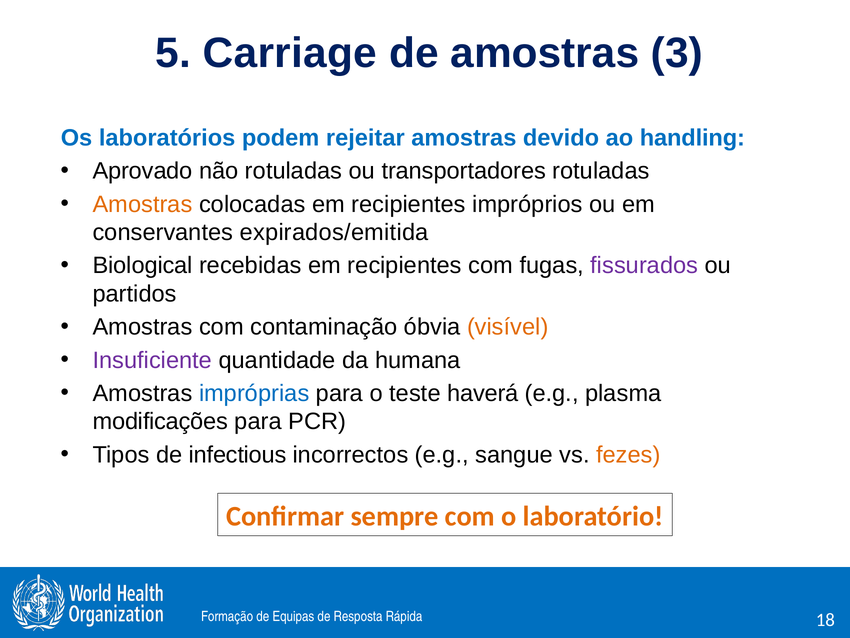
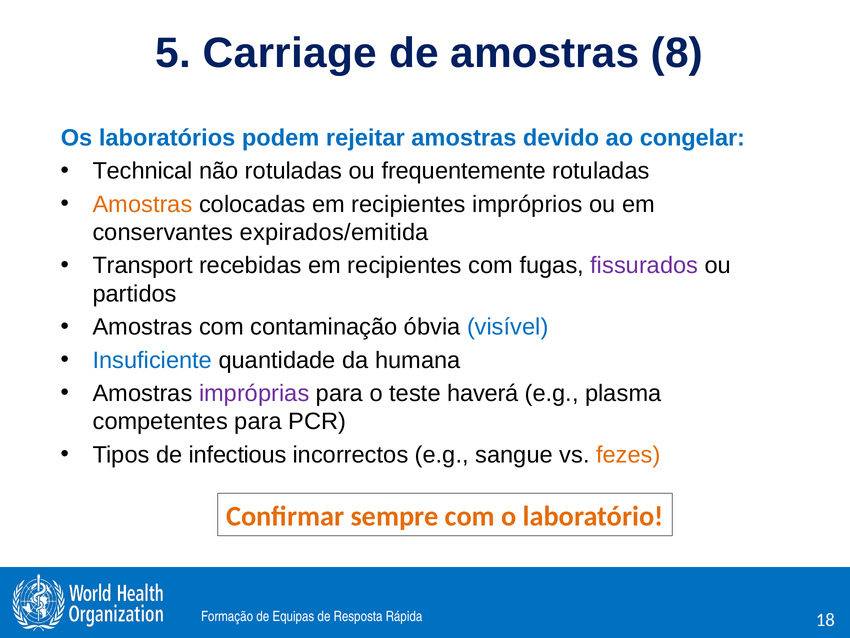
3: 3 -> 8 (677, 53)
handling: handling -> congelar (692, 138)
Aprovado: Aprovado -> Technical (143, 171)
transportadores: transportadores -> frequentemente (464, 171)
Biological: Biological -> Transport (143, 265)
visível colour: orange -> blue (508, 327)
Insuficiente colour: purple -> blue (152, 360)
impróprias colour: blue -> purple (254, 393)
modificações: modificações -> competentes (160, 421)
